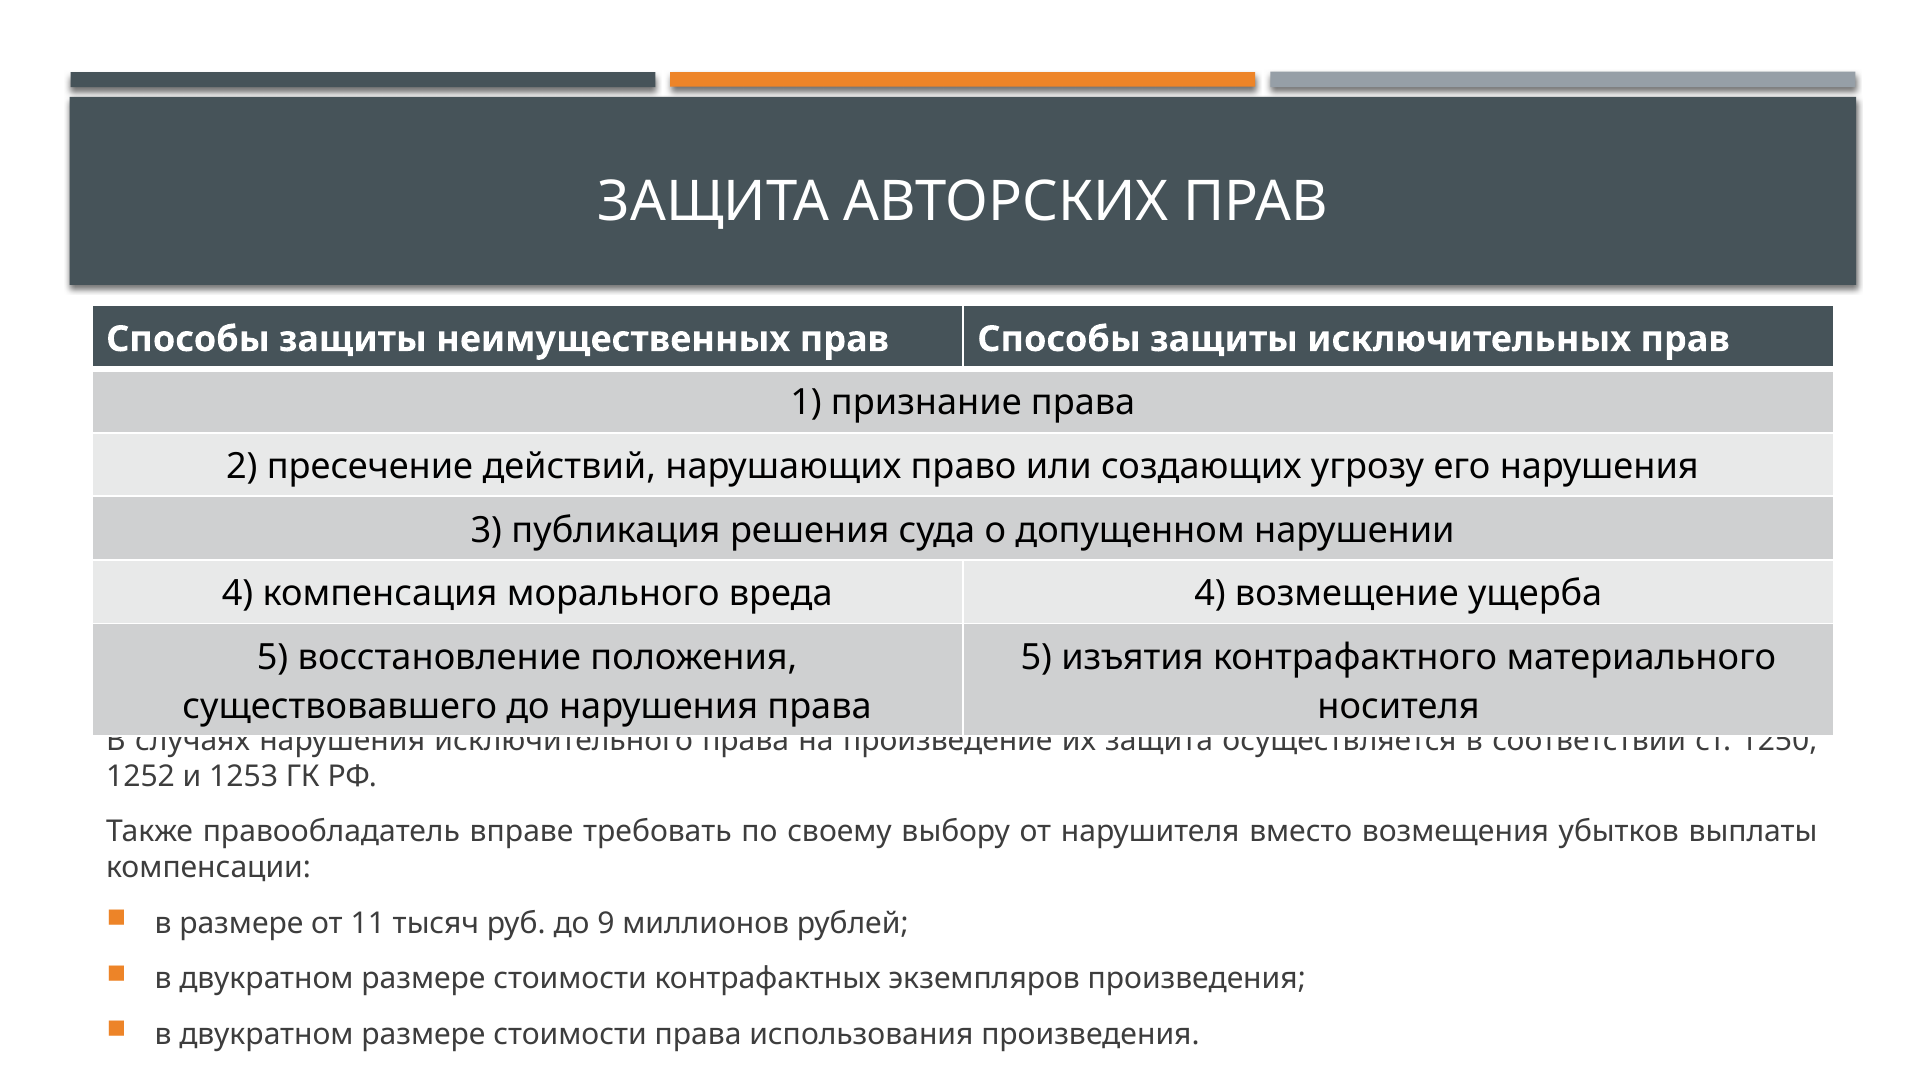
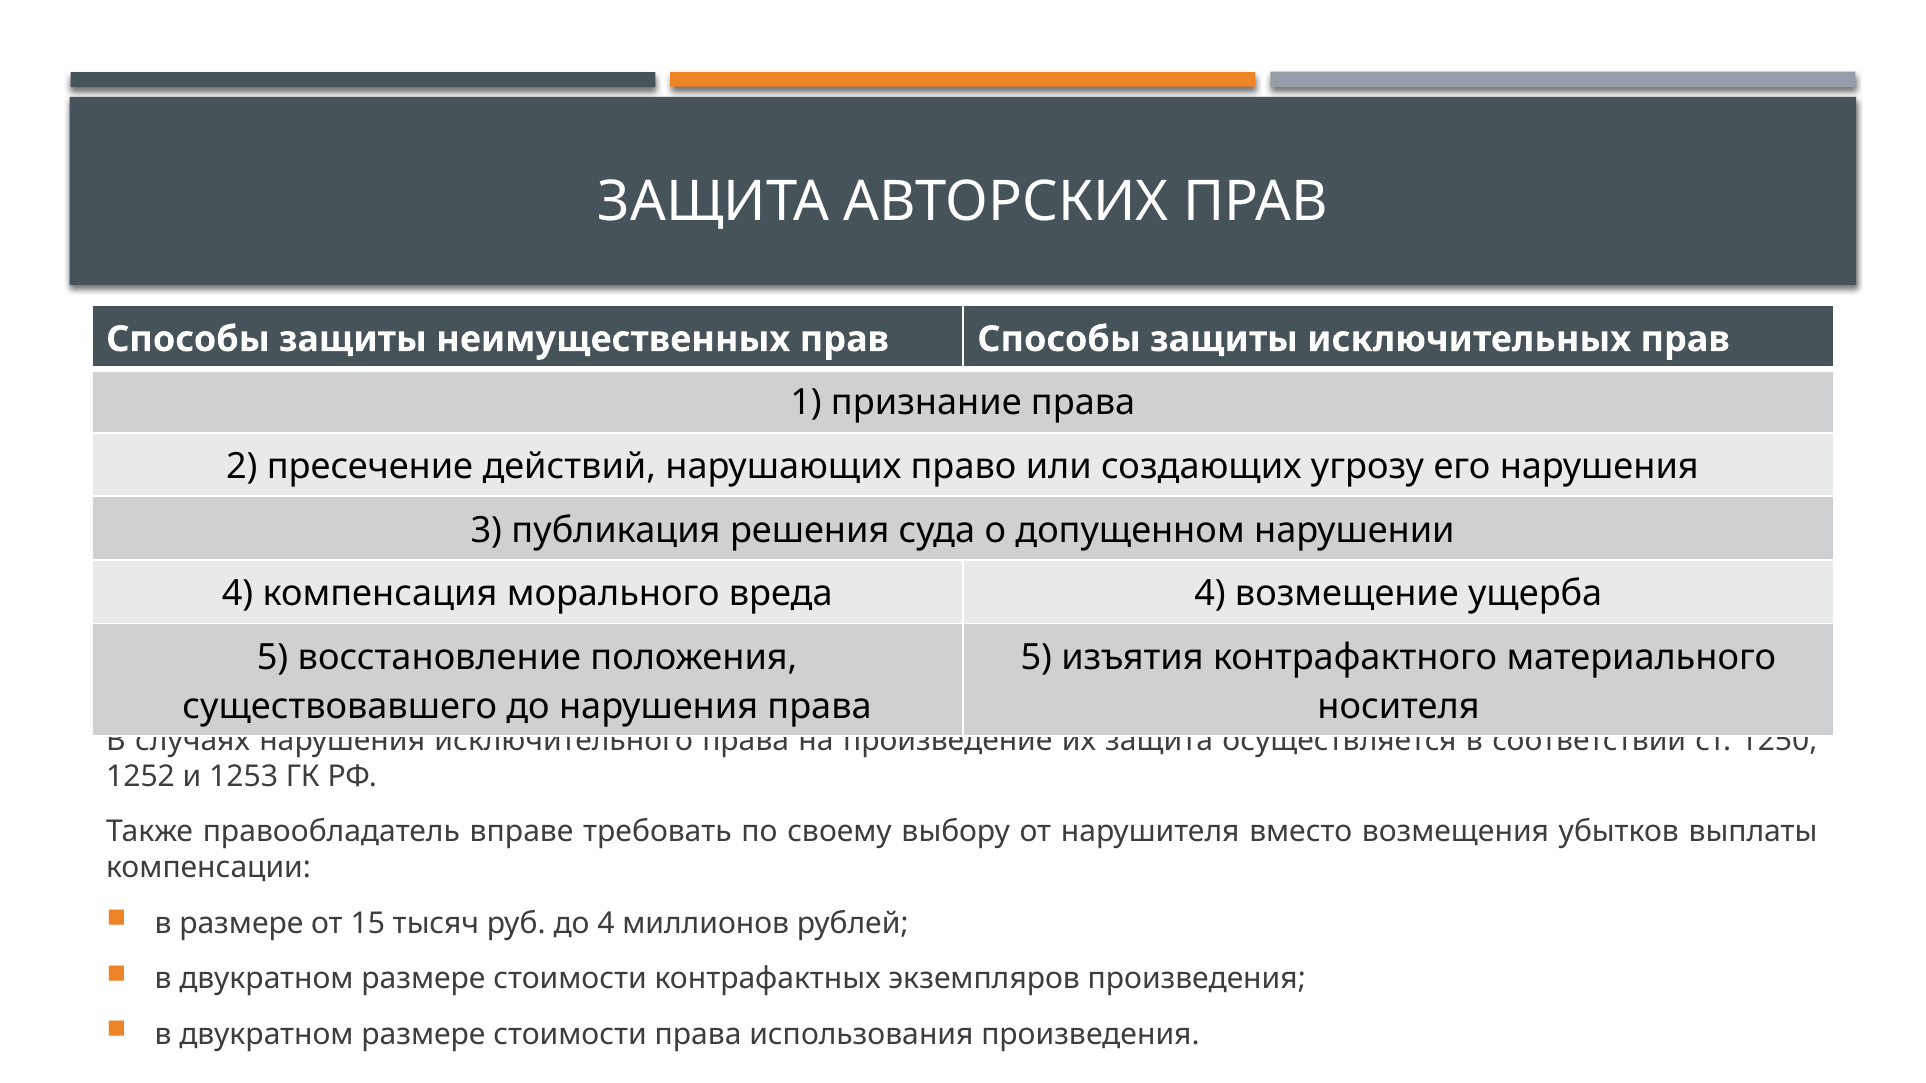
11: 11 -> 15 (368, 924)
до 9: 9 -> 4 (606, 924)
